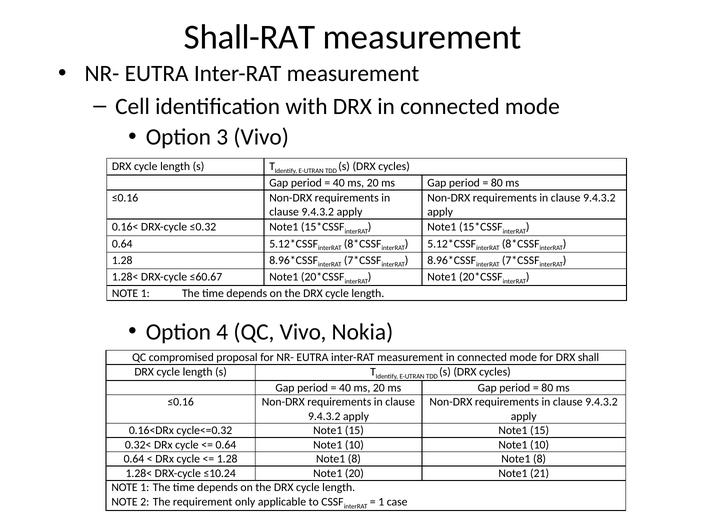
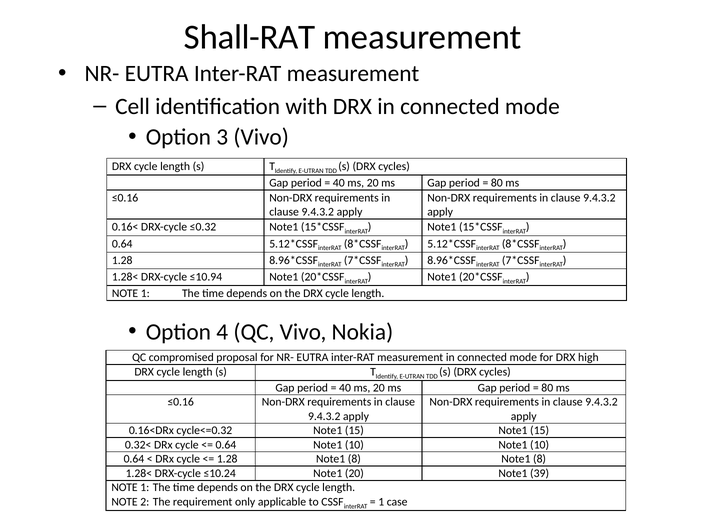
≤60.67: ≤60.67 -> ≤10.94 (206, 277)
shall: shall -> high (588, 357)
21: 21 -> 39 (540, 473)
